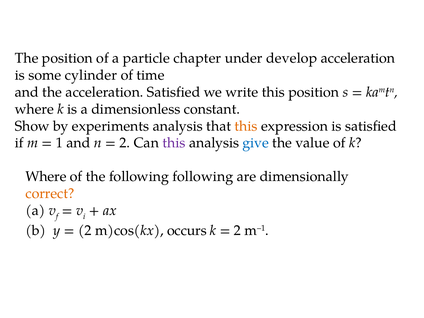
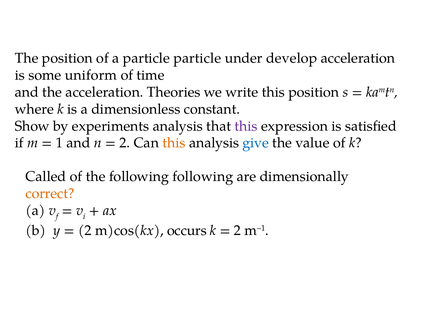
particle chapter: chapter -> particle (197, 58)
cylinder: cylinder -> uniform (91, 75)
acceleration Satisfied: Satisfied -> Theories (174, 92)
this colour: orange -> purple (246, 126)
this colour: purple -> orange (174, 143)
Where: Where -> Called (46, 176)
